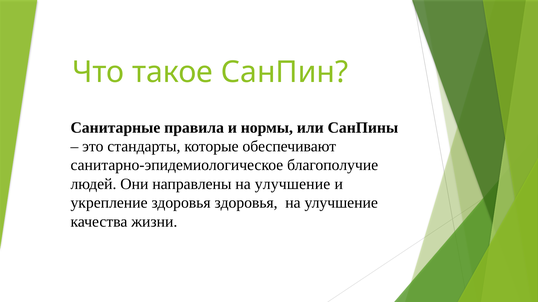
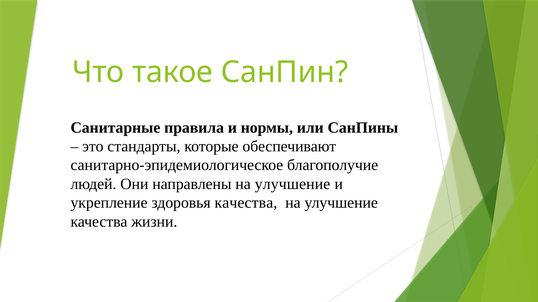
здоровья здоровья: здоровья -> качества (246, 203)
